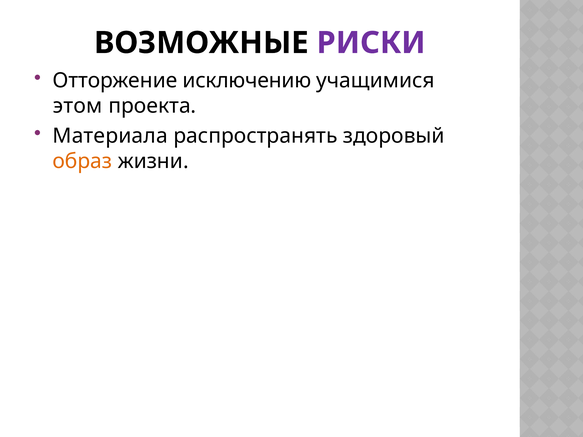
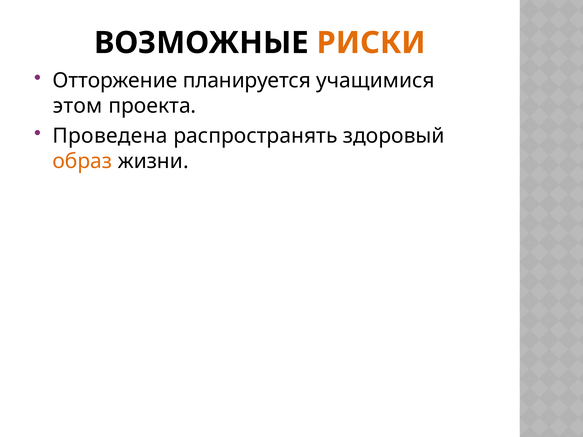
РИСКИ colour: purple -> orange (371, 43)
исключению: исключению -> планируется (247, 81)
Материала: Материала -> Проведена (110, 136)
